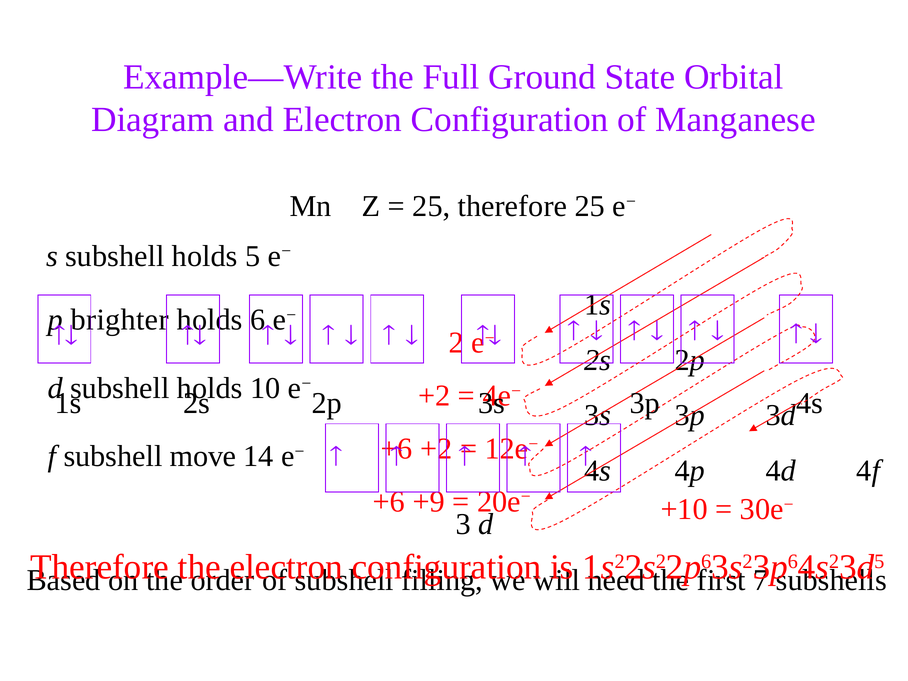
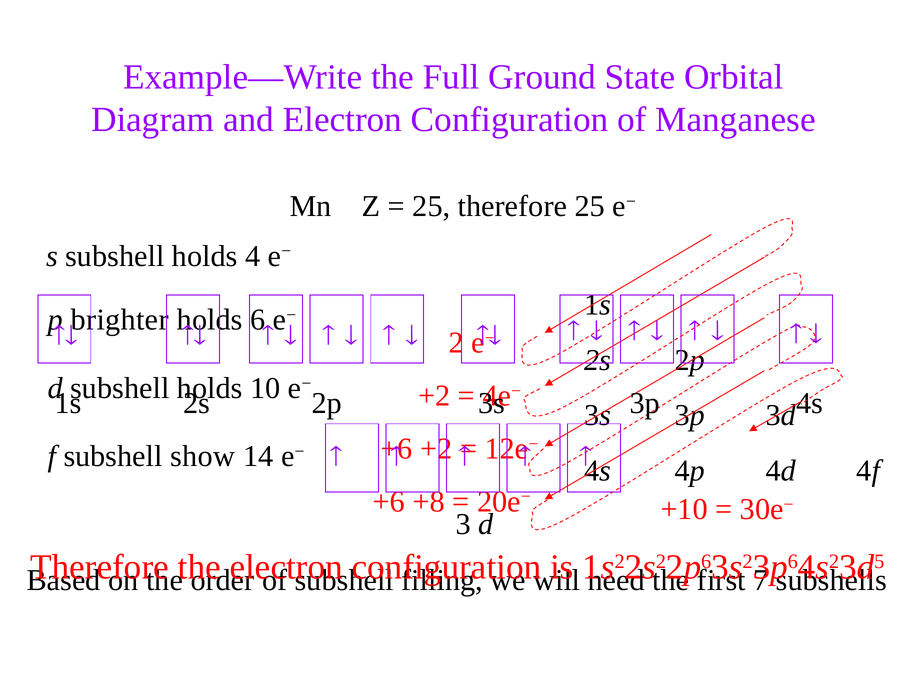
5: 5 -> 4 (253, 256)
move: move -> show (203, 456)
+9: +9 -> +8 (429, 502)
